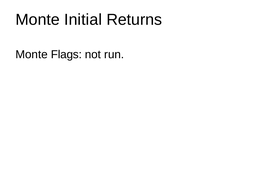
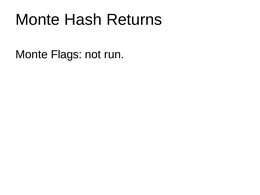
Initial: Initial -> Hash (83, 20)
